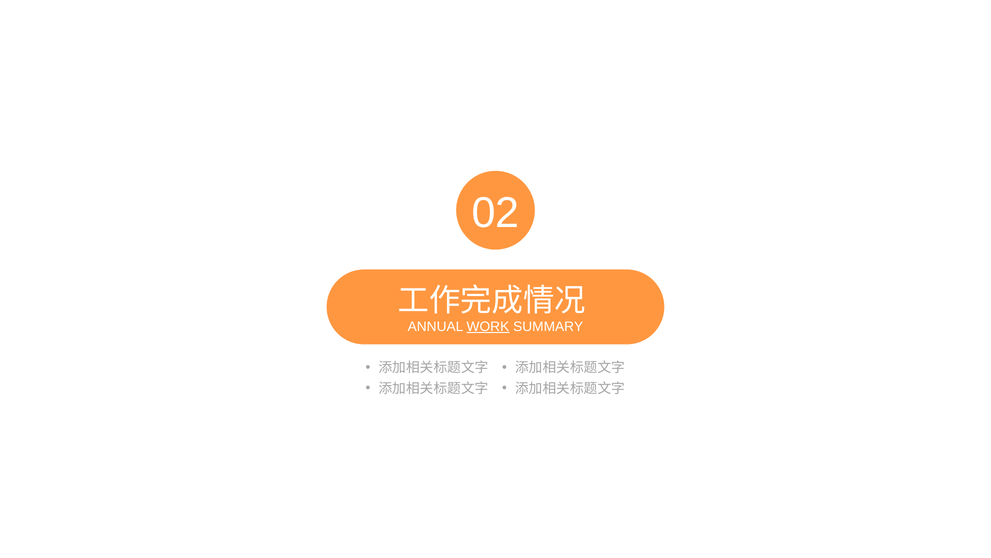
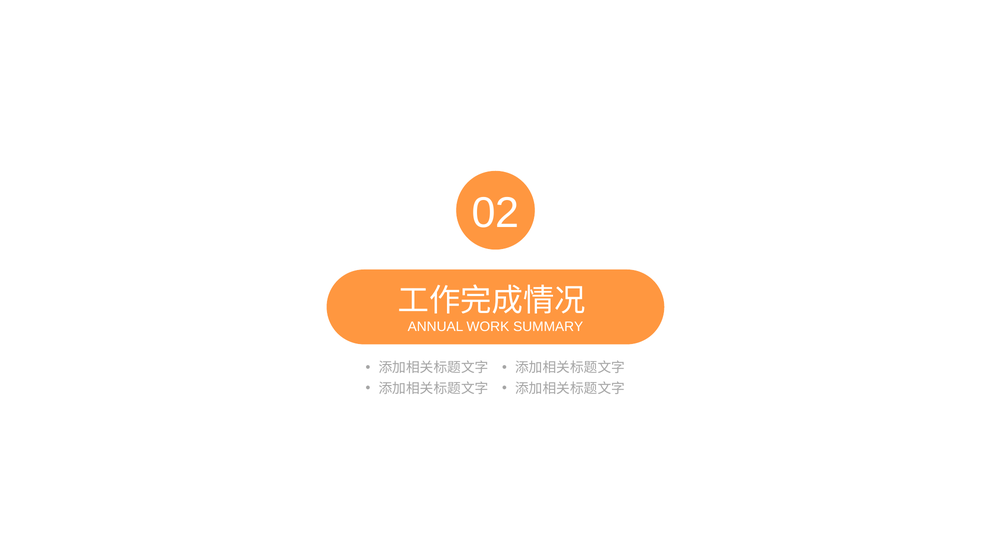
WORK underline: present -> none (488, 326)
